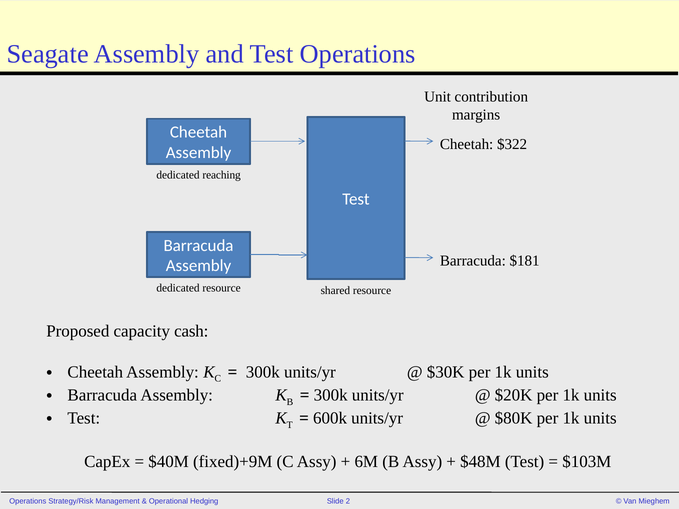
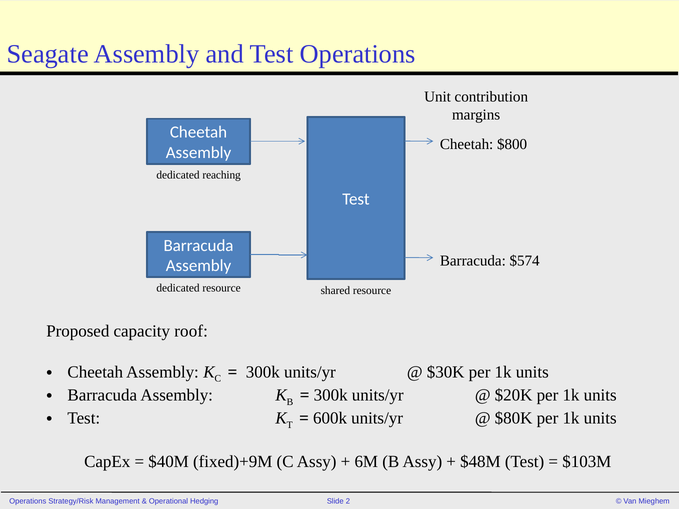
$322: $322 -> $800 (512, 144)
$181: $181 -> $574 (525, 261)
cash: cash -> roof (191, 332)
